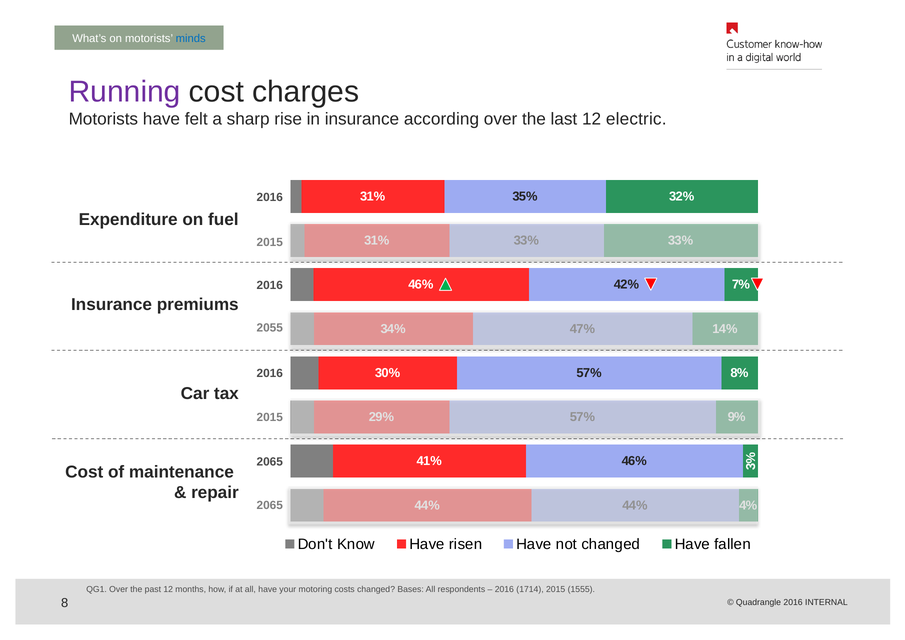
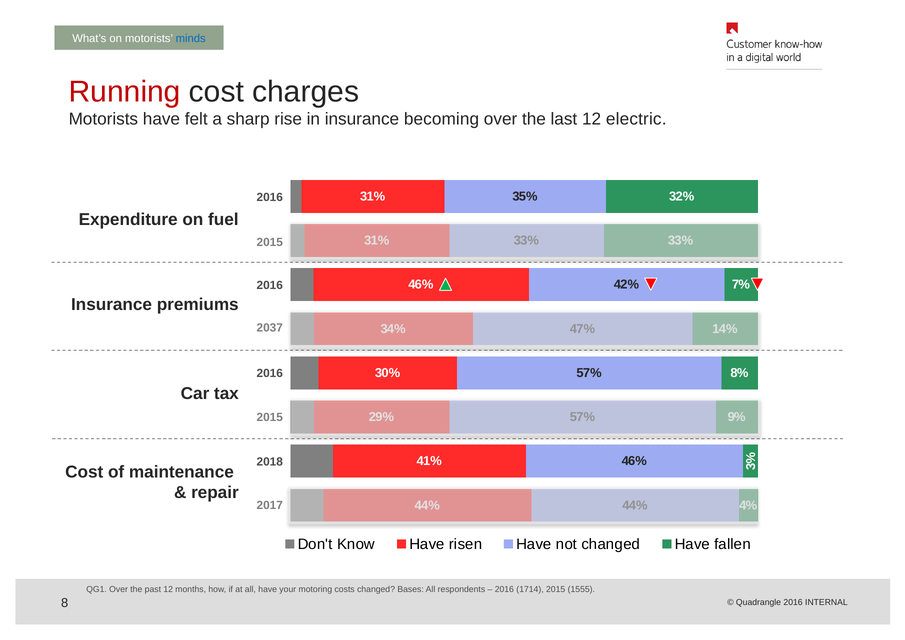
Running colour: purple -> red (125, 92)
according: according -> becoming (442, 119)
2055: 2055 -> 2037 (270, 328)
2065: 2065 -> 2018 (270, 462)
2065: 2065 -> 2017 (270, 506)
